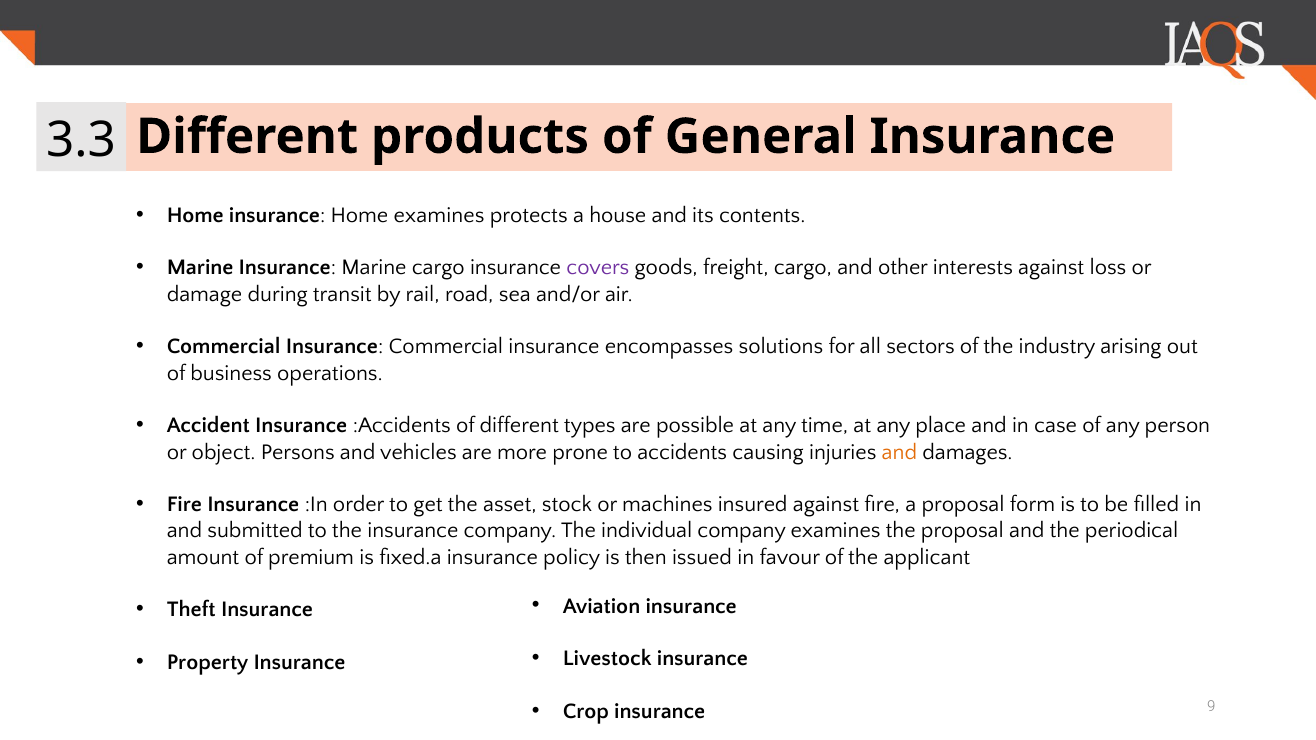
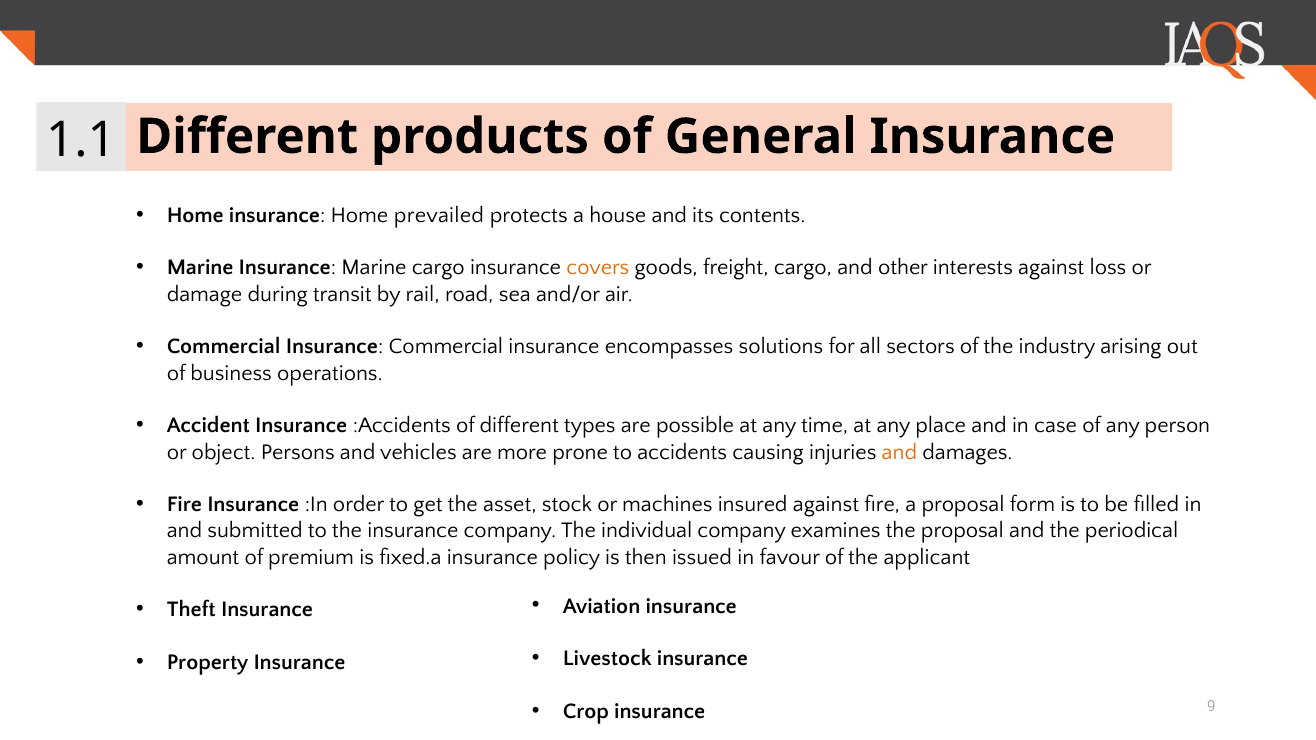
3.3: 3.3 -> 1.1 (81, 140)
Home examines: examines -> prevailed (439, 215)
covers colour: purple -> orange (598, 268)
